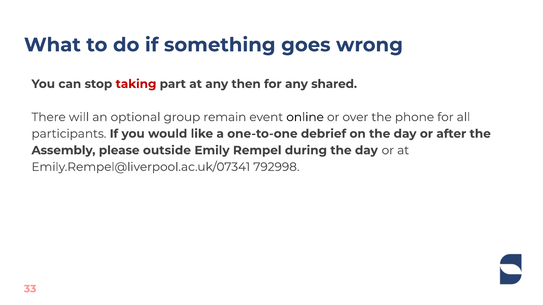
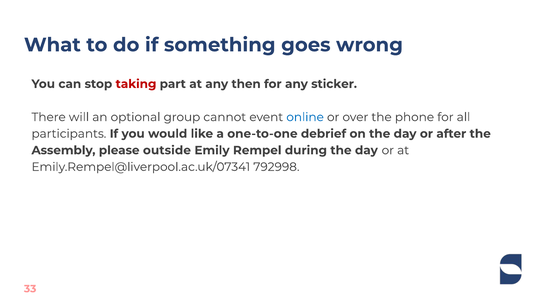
shared: shared -> sticker (334, 84)
remain: remain -> cannot (225, 117)
online colour: black -> blue (305, 117)
